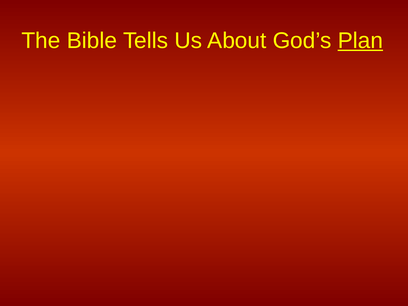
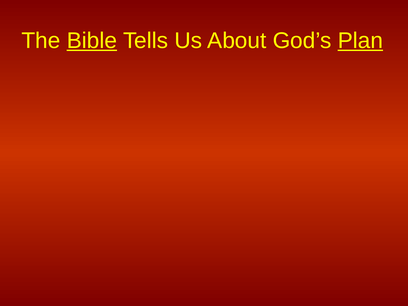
Bible underline: none -> present (92, 41)
